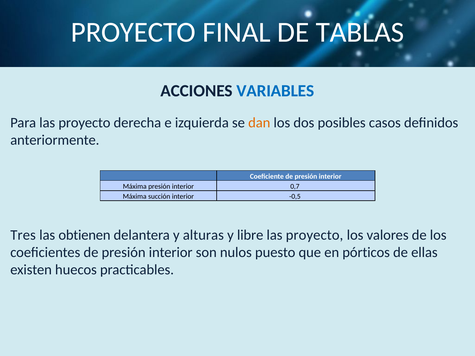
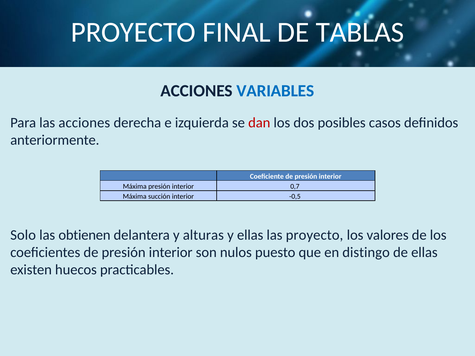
Para las proyecto: proyecto -> acciones (84, 123)
dan colour: orange -> red (259, 123)
Tres: Tres -> Solo (23, 235)
y libre: libre -> ellas (250, 235)
pórticos: pórticos -> distingo (366, 252)
